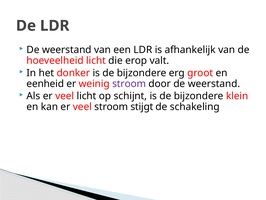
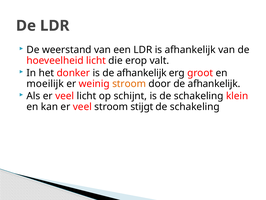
donker is de bijzondere: bijzondere -> afhankelijk (142, 73)
eenheid: eenheid -> moeilijk (45, 84)
stroom colour: purple -> orange (129, 84)
door de weerstand: weerstand -> afhankelijk (214, 84)
schijnt is de bijzondere: bijzondere -> schakeling (199, 96)
